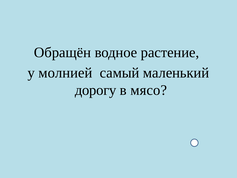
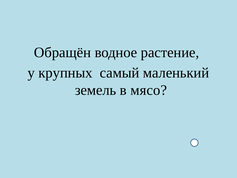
молнией: молнией -> крупных (65, 73)
дорогу: дорогу -> земель (96, 90)
